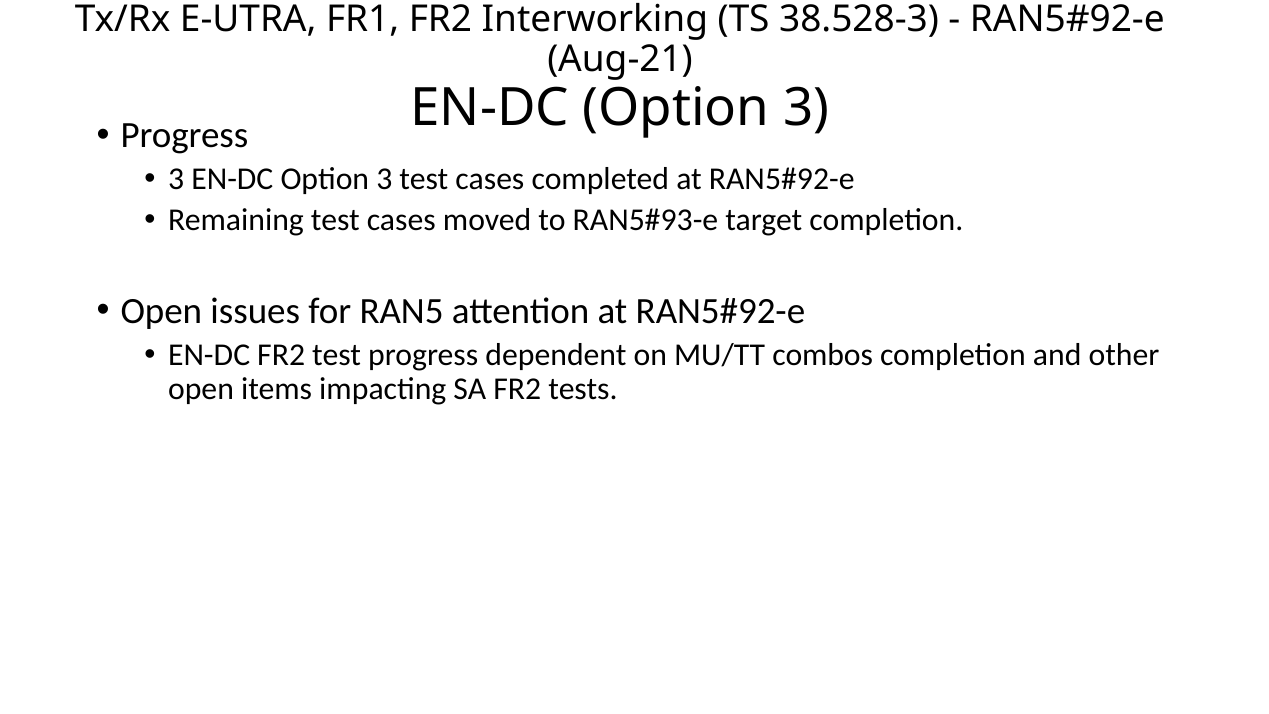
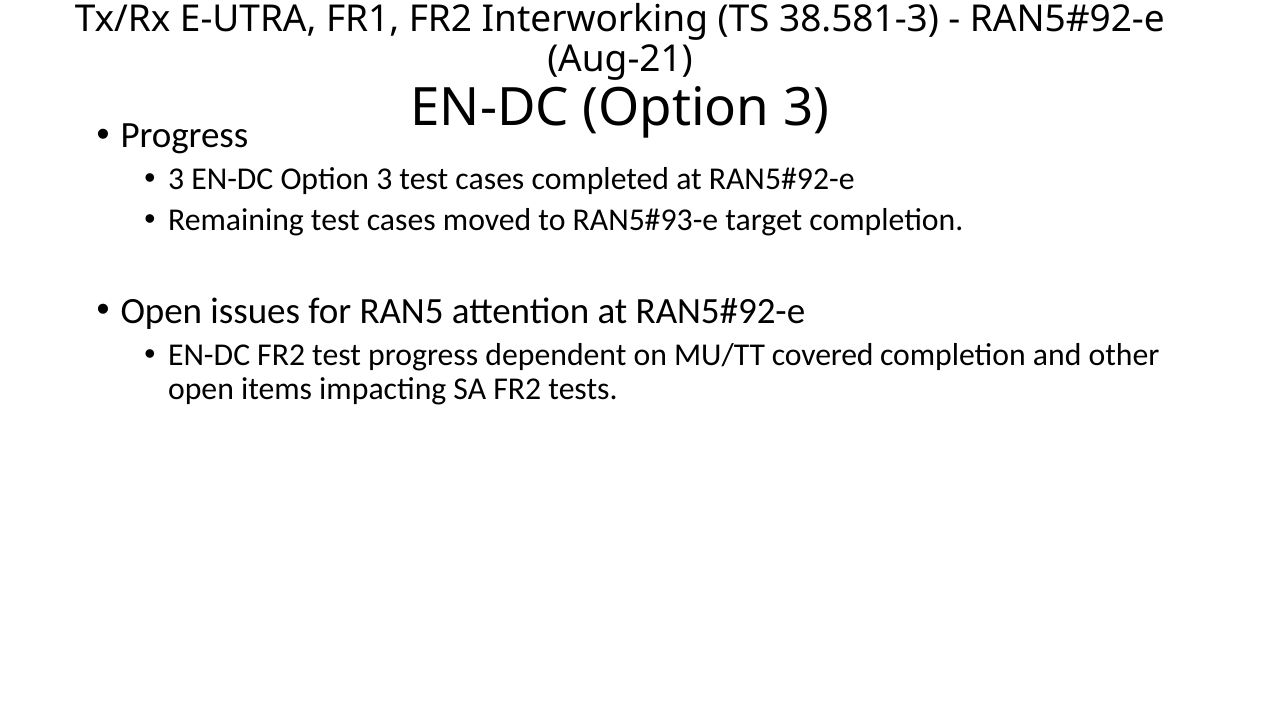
38.528-3: 38.528-3 -> 38.581-3 (859, 19)
combos: combos -> covered (823, 355)
